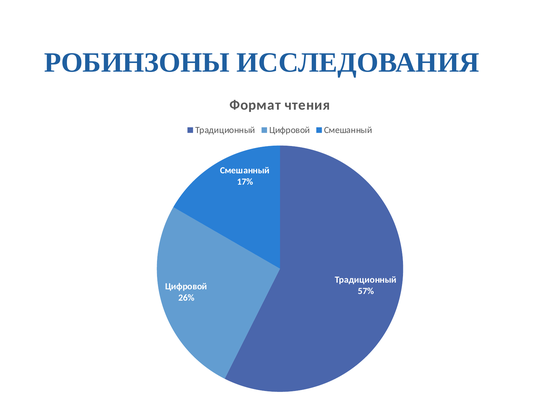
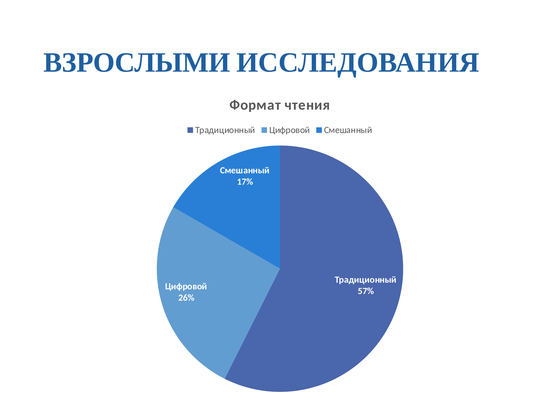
РОБИНЗОНЫ: РОБИНЗОНЫ -> ВЗРОСЛЫМИ (137, 63)
